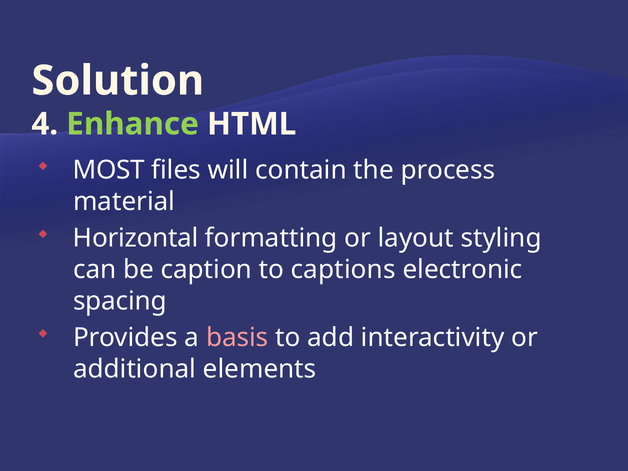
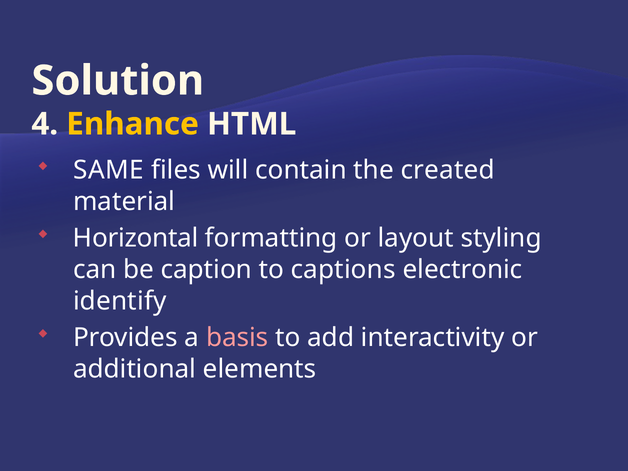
Enhance colour: light green -> yellow (133, 124)
MOST: MOST -> SAME (109, 170)
process: process -> created (448, 170)
spacing: spacing -> identify (120, 301)
